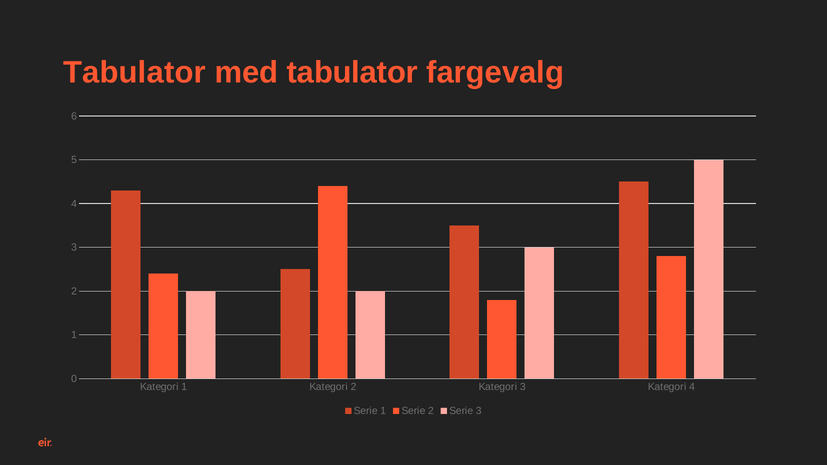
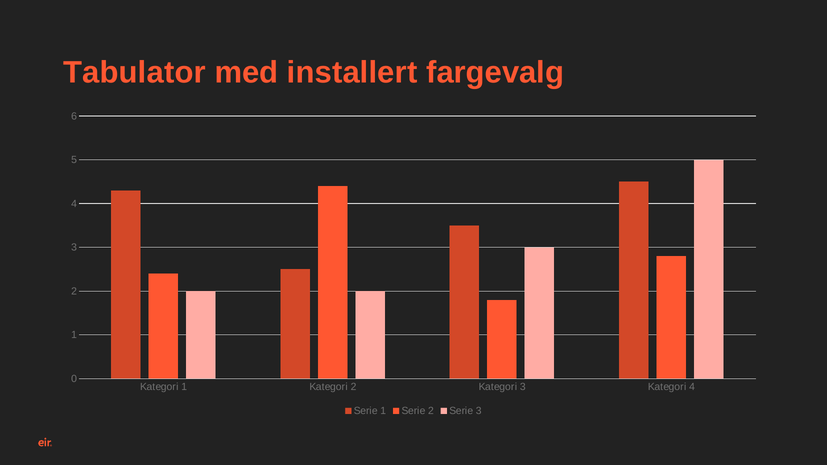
med tabulator: tabulator -> installert (352, 73)
